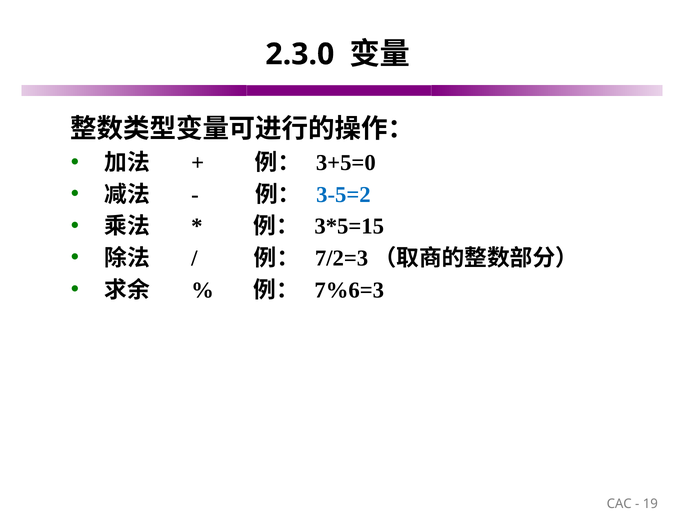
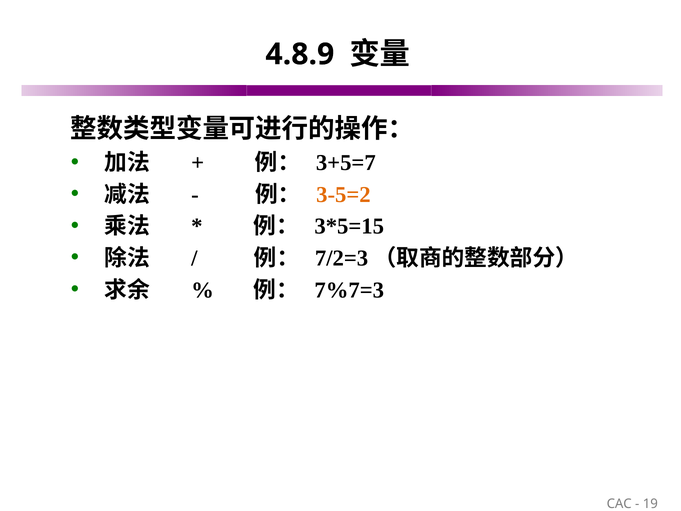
2.3.0: 2.3.0 -> 4.8.9 (300, 54)
3+5=0: 3+5=0 -> 3+5=7 (346, 163)
3-5=2 colour: blue -> orange (343, 195)
7%6=3: 7%6=3 -> 7%7=3 (349, 290)
